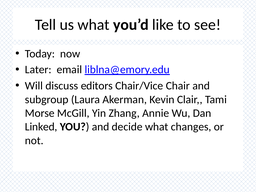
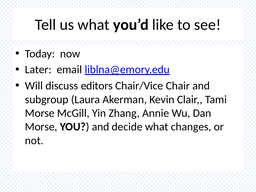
Linked: Linked -> Morse (41, 127)
